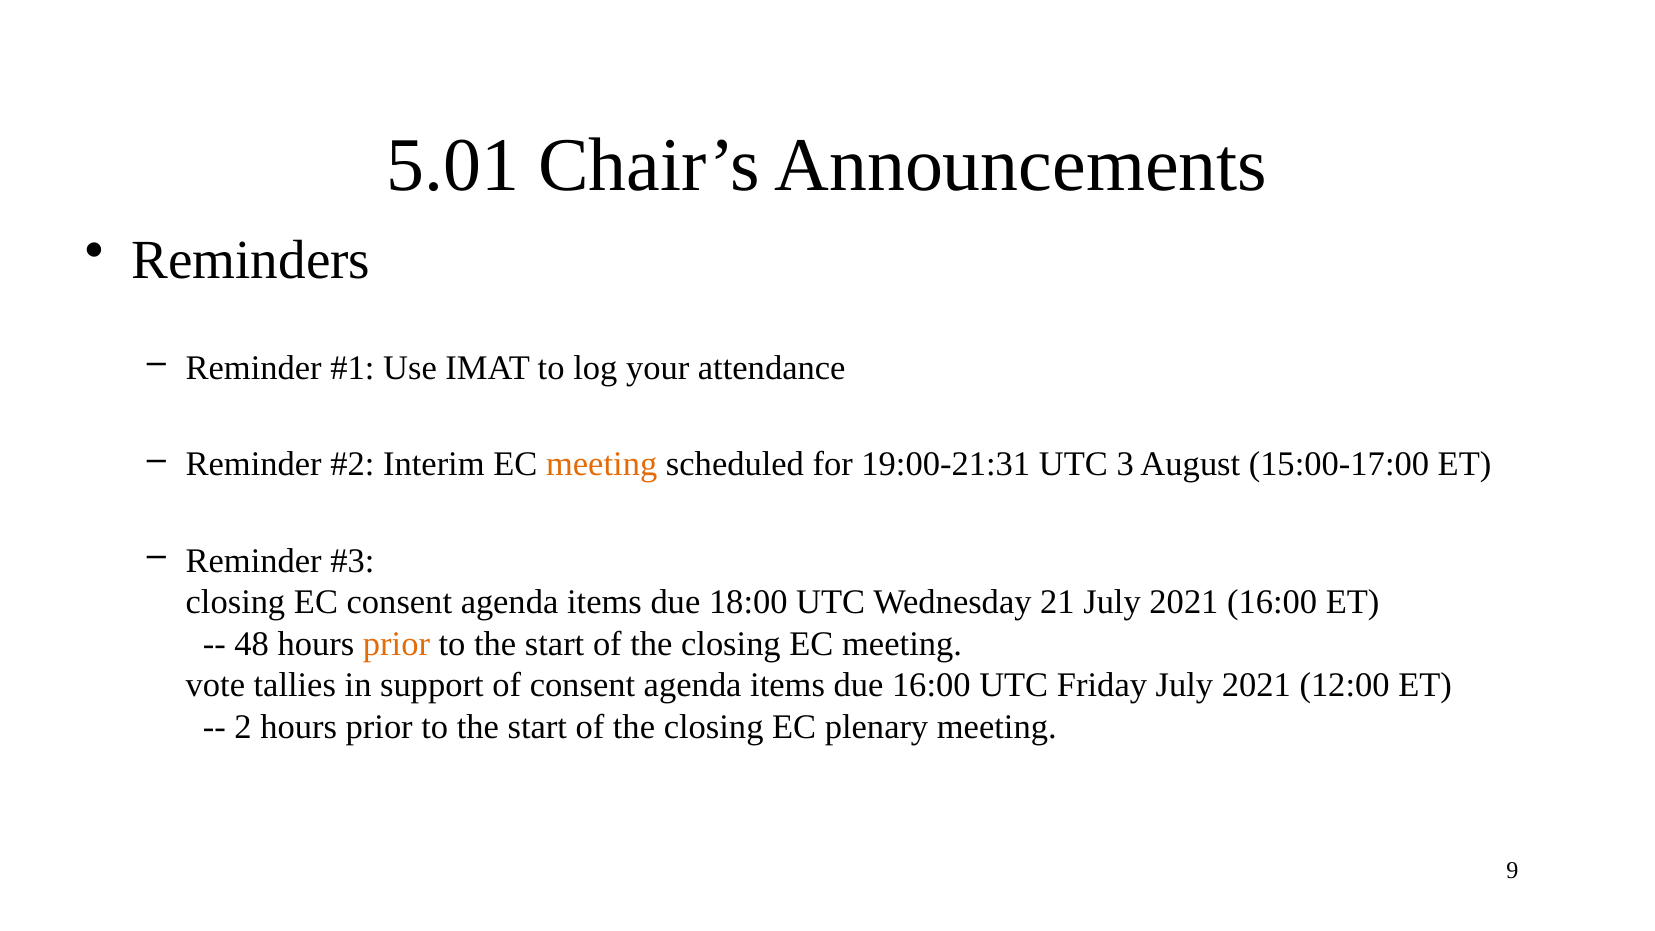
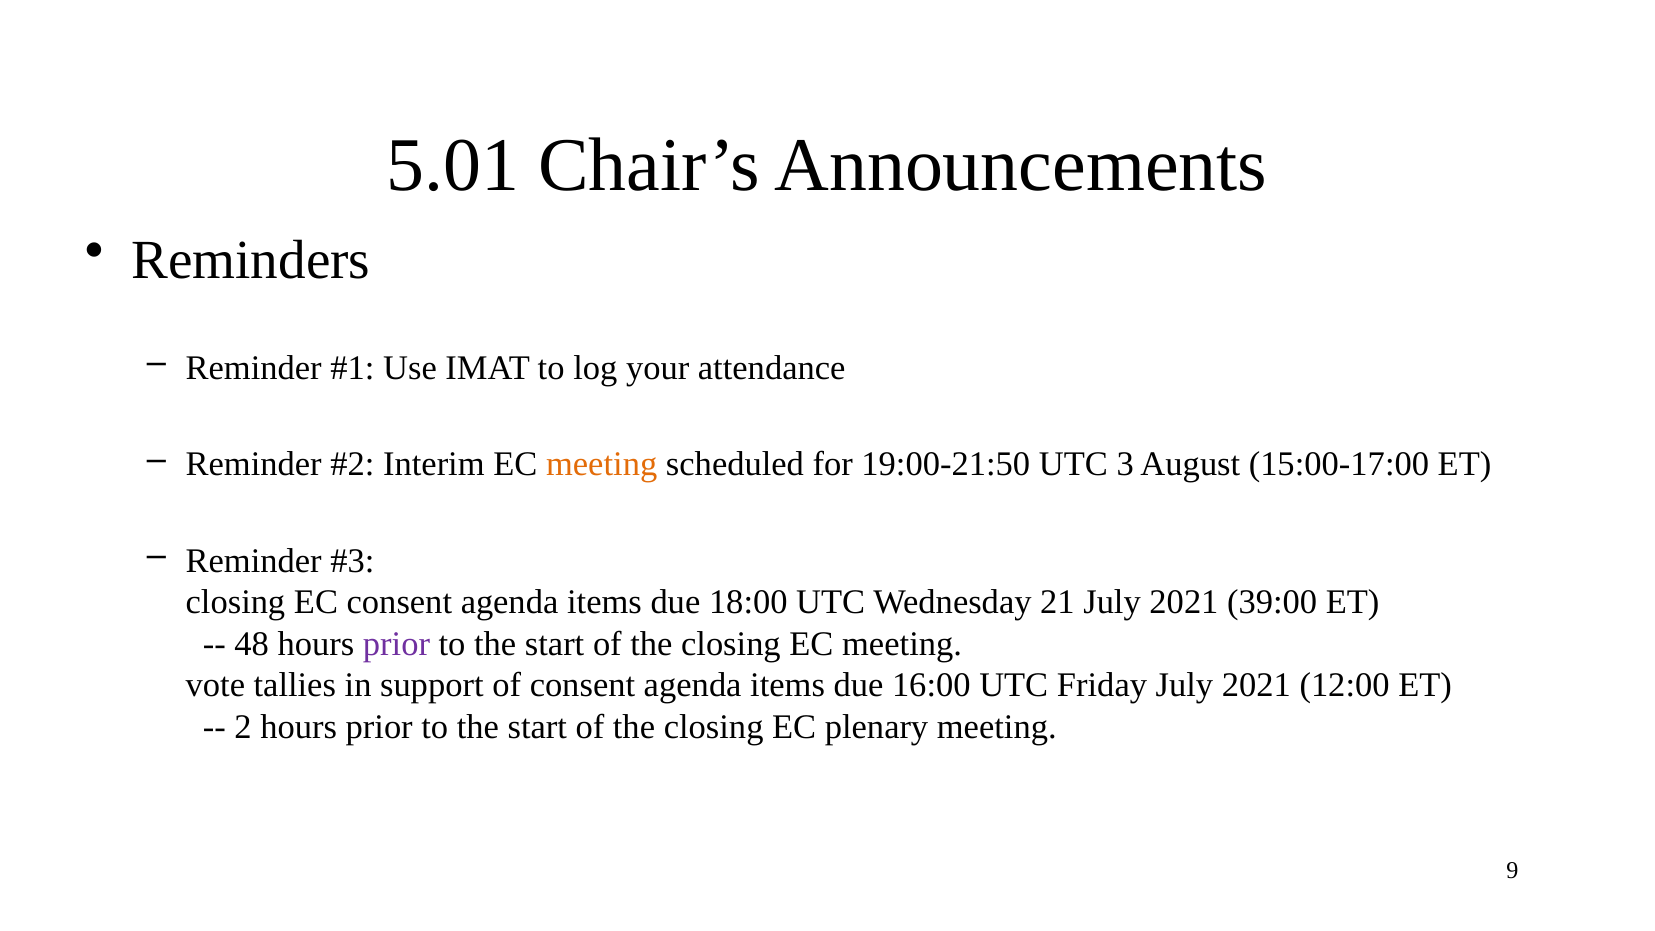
19:00-21:31: 19:00-21:31 -> 19:00-21:50 (946, 464)
2021 16:00: 16:00 -> 39:00 (1272, 602)
prior colour: orange -> purple (397, 644)
